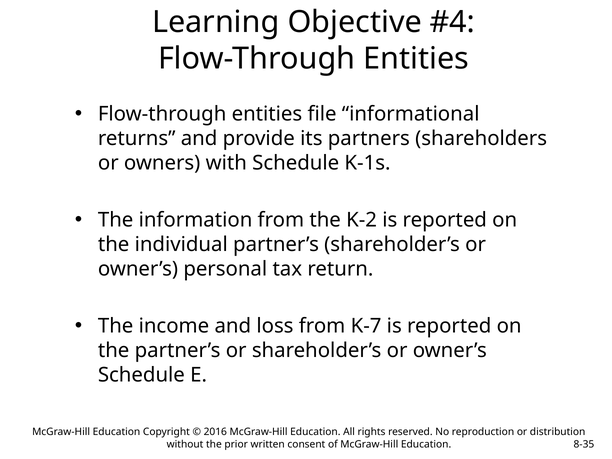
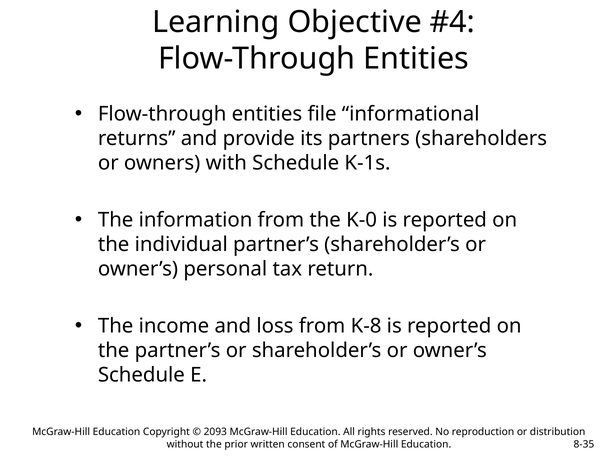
K-2: K-2 -> K-0 (362, 220)
K-7: K-7 -> K-8 (366, 326)
2016: 2016 -> 2093 (215, 432)
